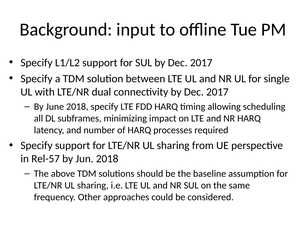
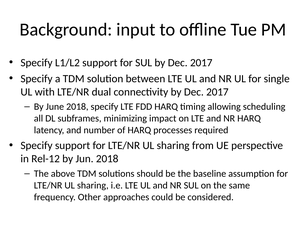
Rel-57: Rel-57 -> Rel-12 (46, 158)
